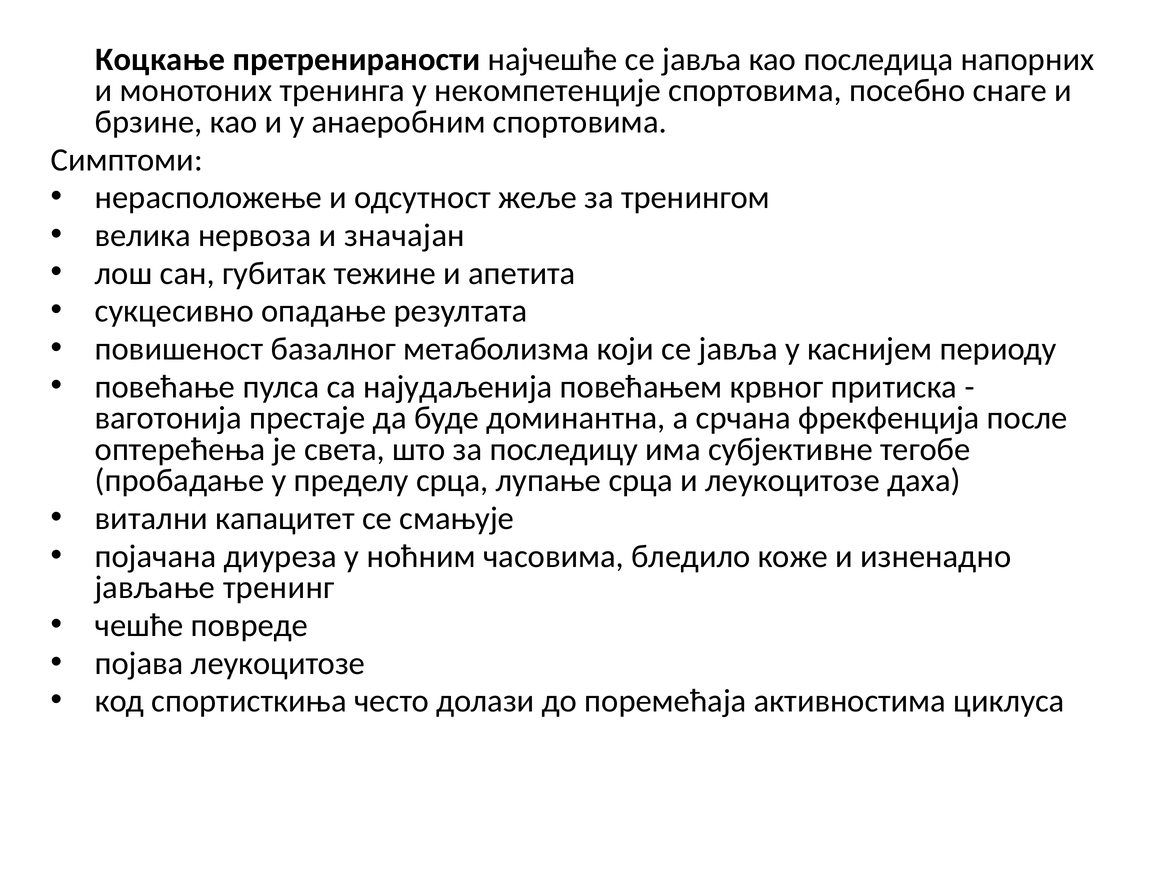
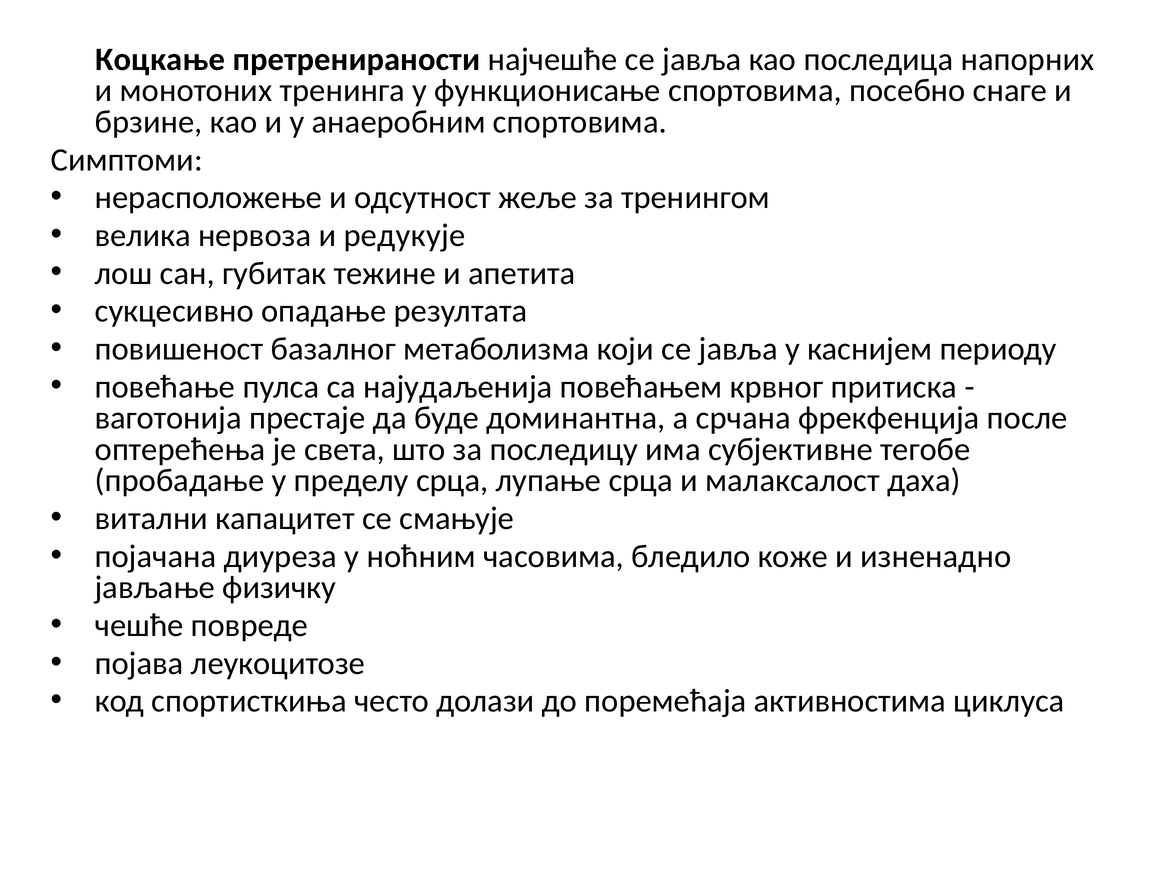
некомпетенције: некомпетенције -> функционисање (548, 91)
значајан: значајан -> редукује (405, 235)
и леукоцитозе: леукоцитозе -> малаксалост (793, 481)
тренинг: тренинг -> физичку (279, 588)
